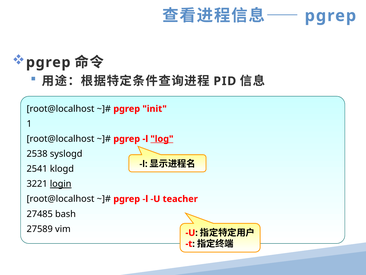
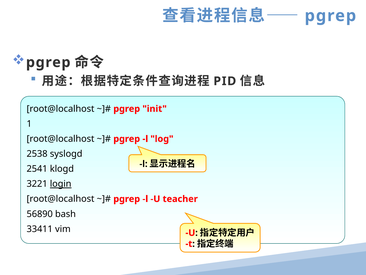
log underline: present -> none (162, 139)
27485: 27485 -> 56890 (40, 214)
27589: 27589 -> 33411 (40, 229)
